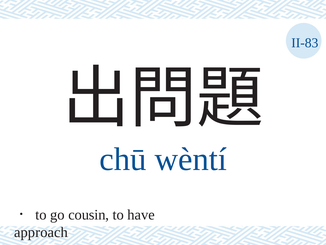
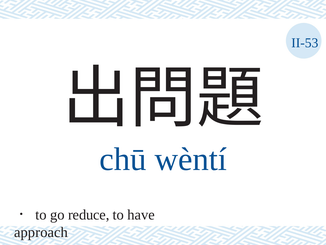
II-83: II-83 -> II-53 (305, 43)
cousin: cousin -> reduce (89, 215)
